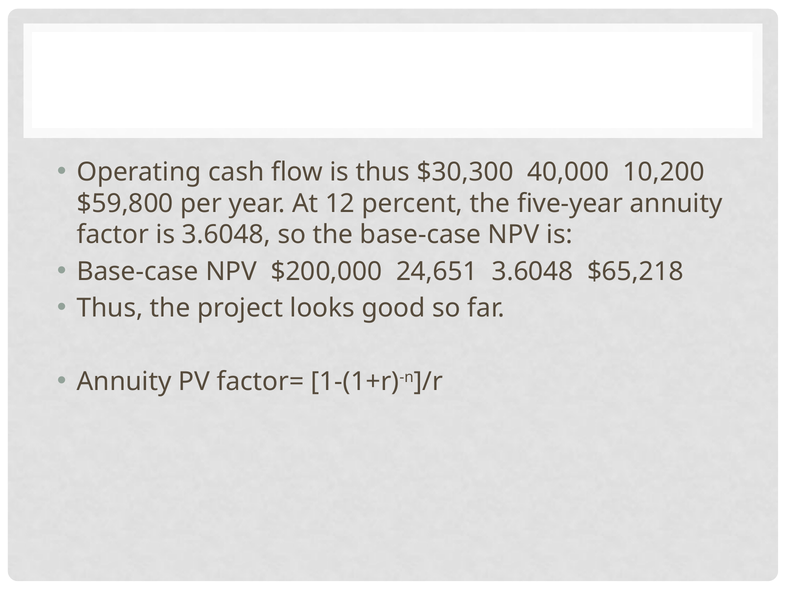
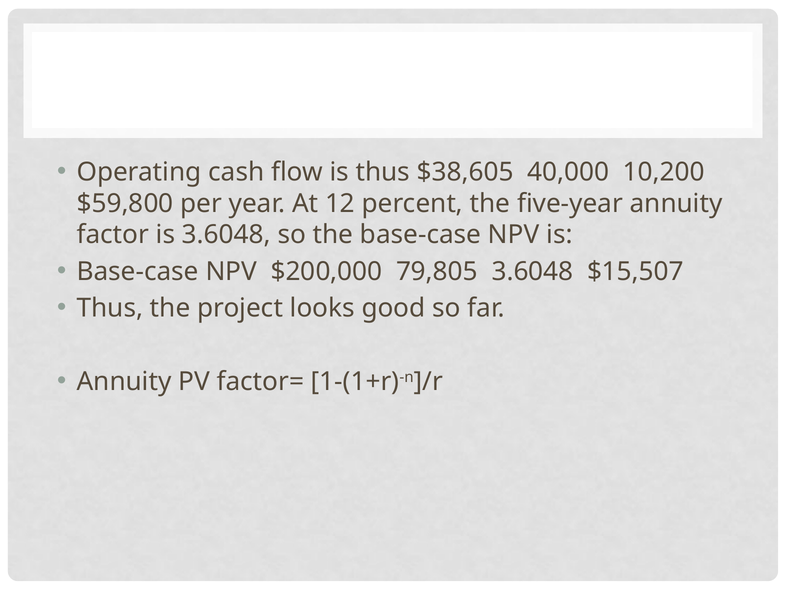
$30,300: $30,300 -> $38,605 (465, 172)
24,651: 24,651 -> 79,805 (437, 272)
$65,218: $65,218 -> $15,507 (635, 272)
